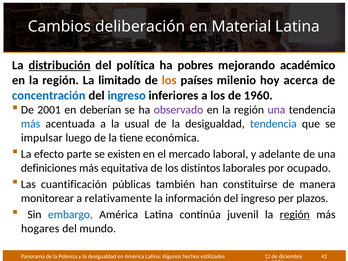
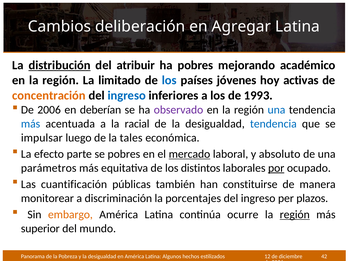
Material: Material -> Agregar (241, 27)
política: política -> atribuir (136, 65)
los colour: orange -> blue (169, 80)
milenio: milenio -> jóvenes (237, 80)
acerca: acerca -> activas (301, 80)
concentración colour: blue -> orange (49, 95)
1960: 1960 -> 1993 (258, 95)
2001: 2001 -> 2006 (49, 110)
una colour: purple -> blue (276, 110)
usual: usual -> racial (137, 124)
tiene: tiene -> tales (131, 138)
se existen: existen -> pobres (124, 154)
mercado underline: none -> present (189, 154)
adelante: adelante -> absoluto (280, 154)
definiciones: definiciones -> parámetros (49, 168)
por underline: none -> present (276, 168)
relativamente: relativamente -> discriminación (118, 198)
información: información -> porcentajes (193, 198)
embargo colour: blue -> orange (70, 215)
juvenil: juvenil -> ocurre (243, 215)
hogares: hogares -> superior (40, 228)
